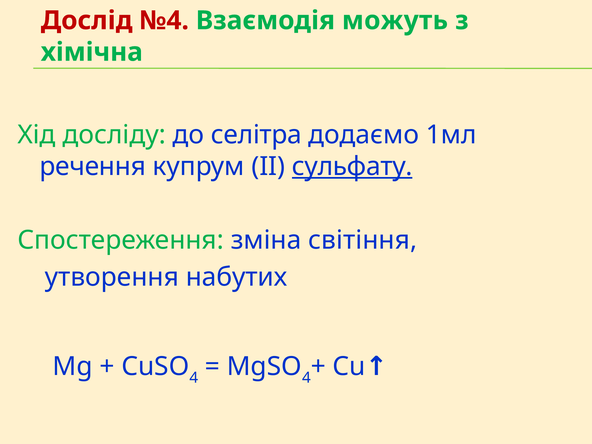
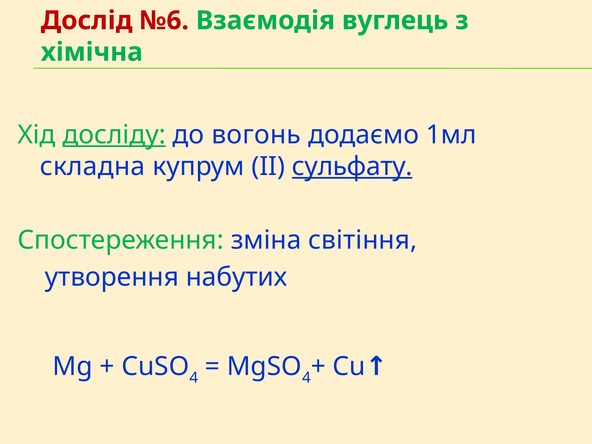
№4: №4 -> №6 (164, 21)
можуть: можуть -> вуглець (395, 21)
досліду underline: none -> present (114, 135)
селітра: селітра -> вогонь (256, 135)
речення: речення -> складна (92, 167)
